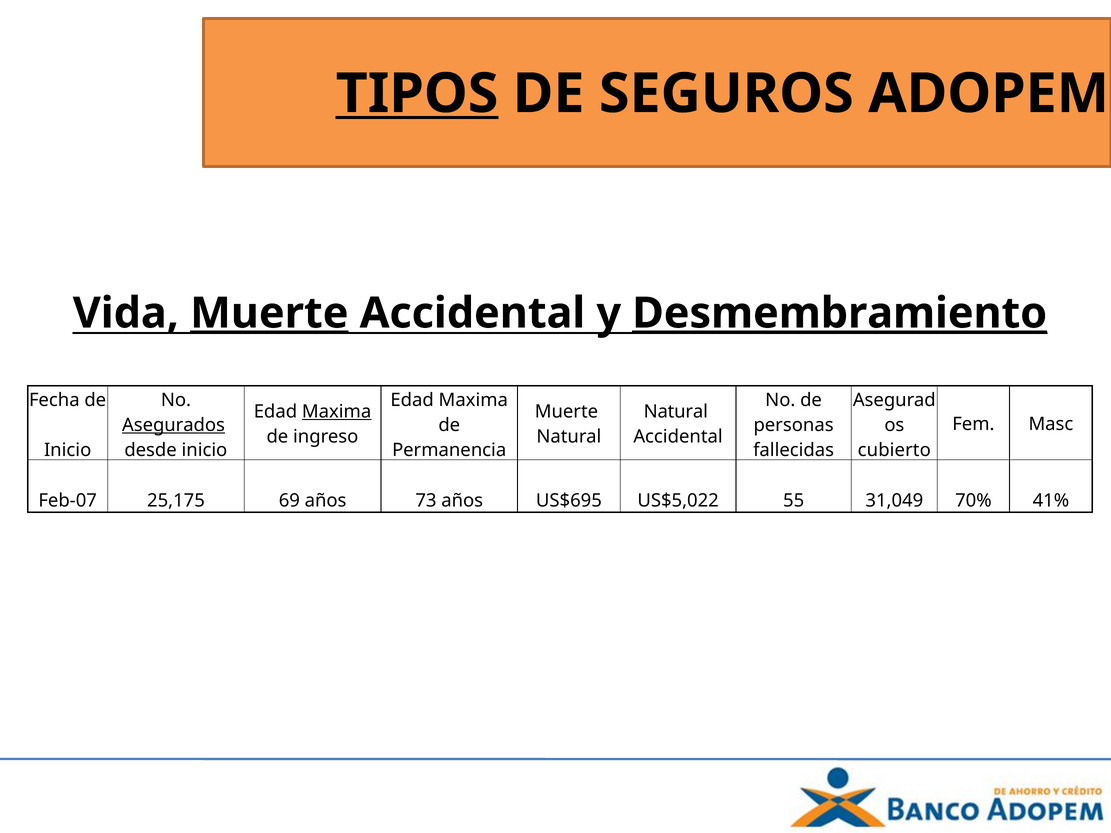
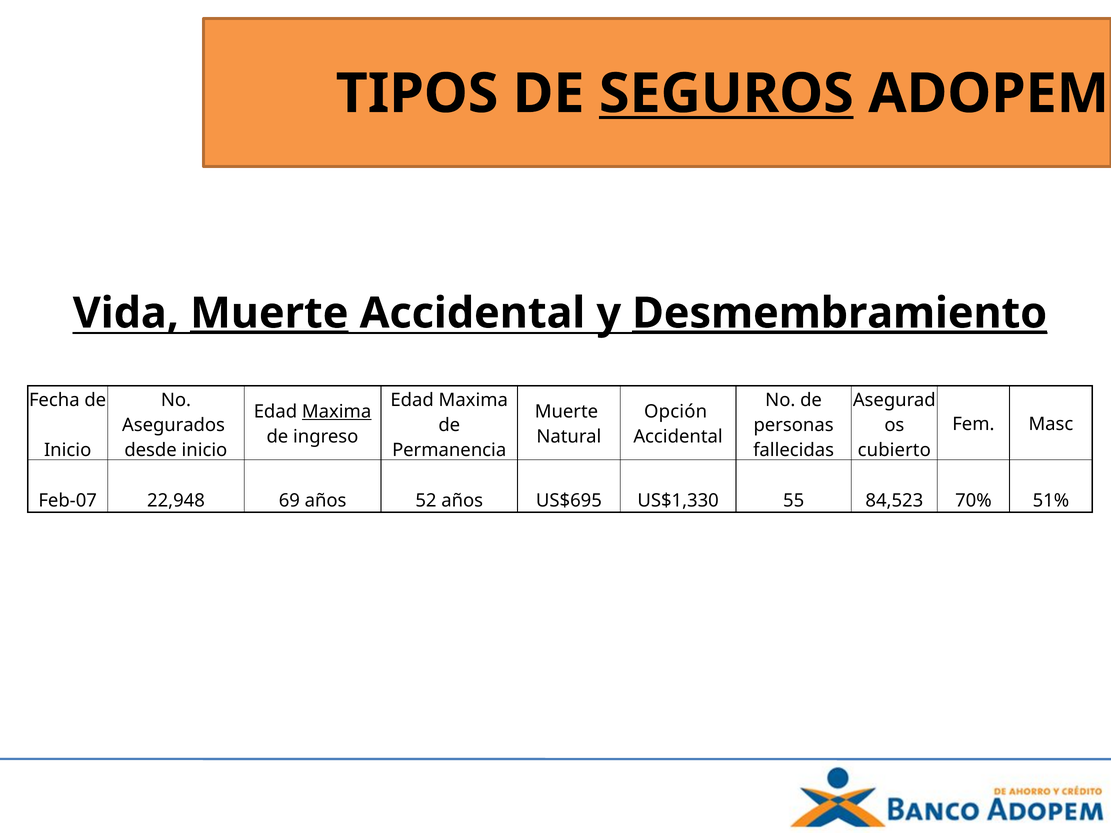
TIPOS underline: present -> none (417, 94)
SEGUROS underline: none -> present (726, 94)
Natural: Natural -> Opción (676, 412)
Asegurados underline: present -> none (174, 425)
25,175: 25,175 -> 22,948 (176, 501)
73: 73 -> 52 (426, 501)
US$5,022: US$5,022 -> US$1,330 (678, 501)
31,049: 31,049 -> 84,523 (894, 501)
41%: 41% -> 51% (1051, 501)
